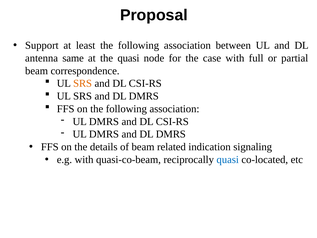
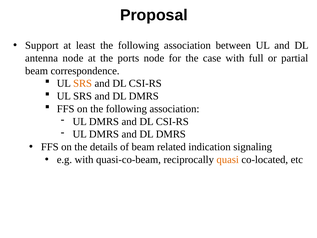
antenna same: same -> node (73, 58)
the quasi: quasi -> ports (128, 58)
quasi colour: blue -> orange (228, 159)
